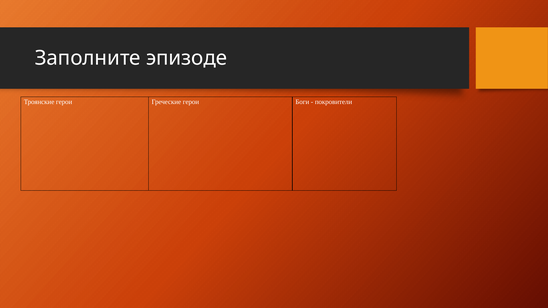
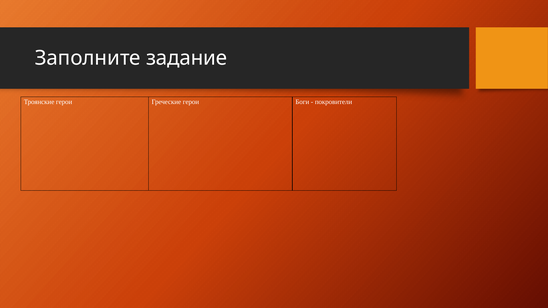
эпизоде: эпизоде -> задание (187, 58)
